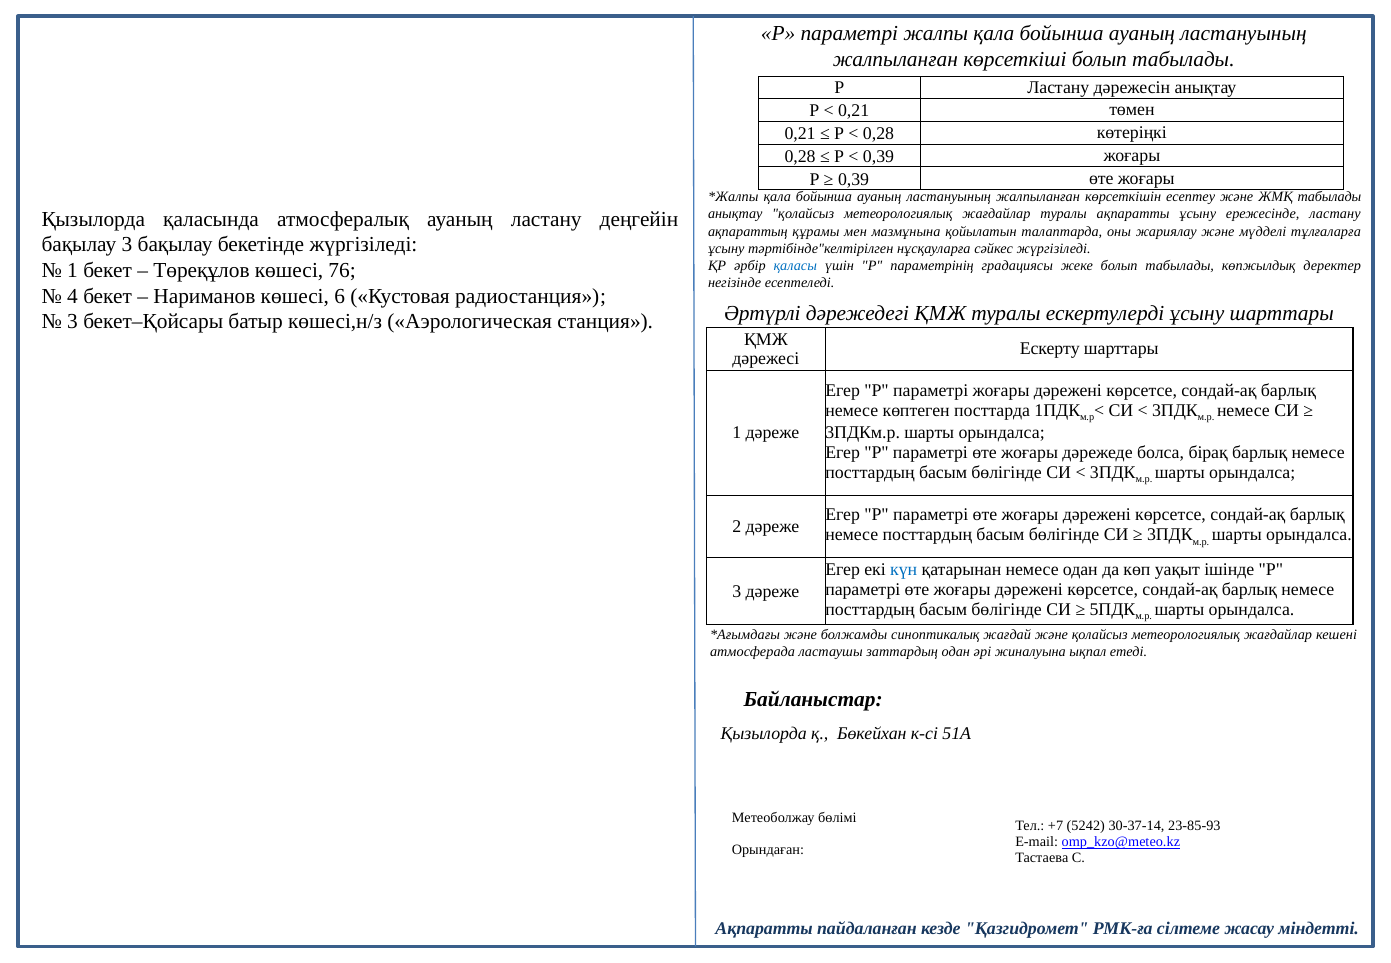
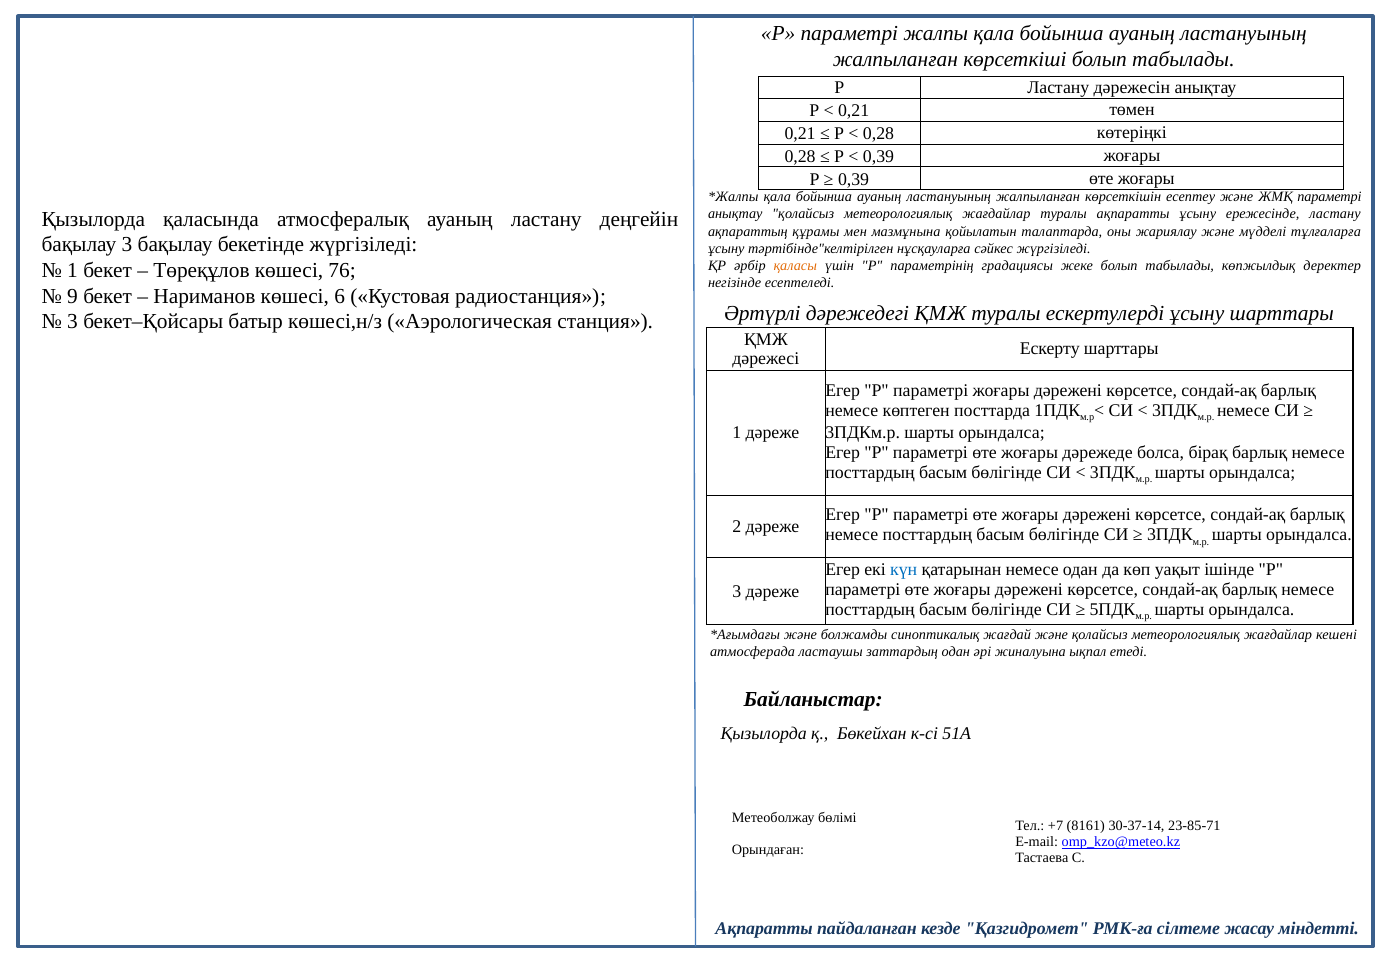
ЖМҚ табылады: табылады -> параметрі (1330, 197)
қаласы colour: blue -> orange (795, 266)
4: 4 -> 9 (73, 296)
5242: 5242 -> 8161 (1086, 826)
23-85-93: 23-85-93 -> 23-85-71 (1194, 826)
